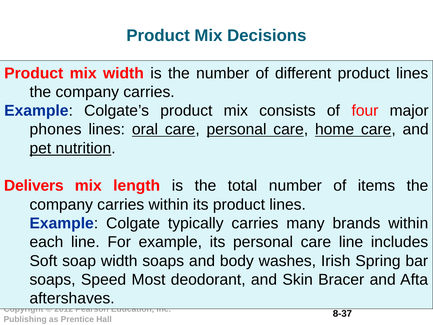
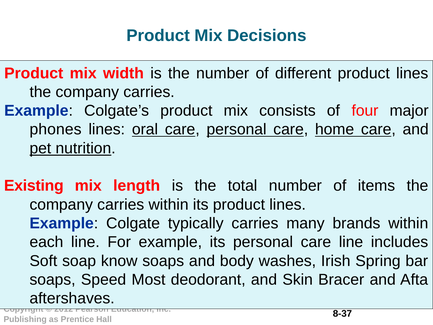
Delivers: Delivers -> Existing (34, 186)
soap width: width -> know (119, 261)
